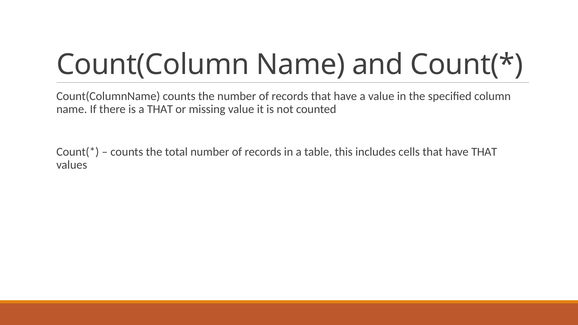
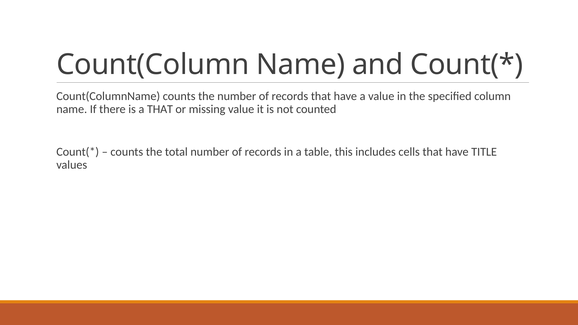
have THAT: THAT -> TITLE (484, 152)
